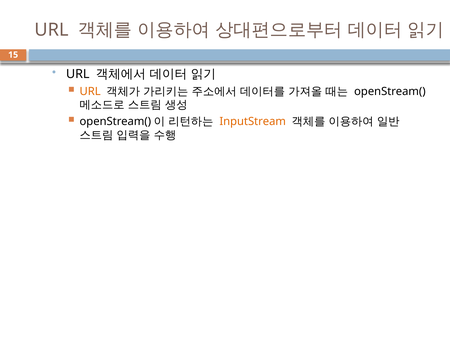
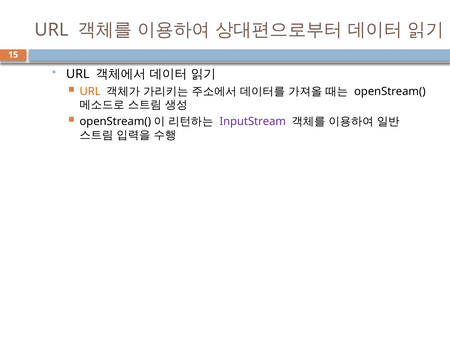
InputStream colour: orange -> purple (253, 121)
